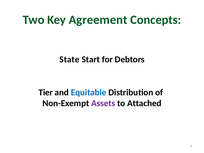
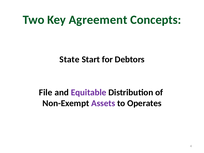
Tier: Tier -> File (46, 92)
Equitable colour: blue -> purple (89, 92)
Attached: Attached -> Operates (144, 103)
